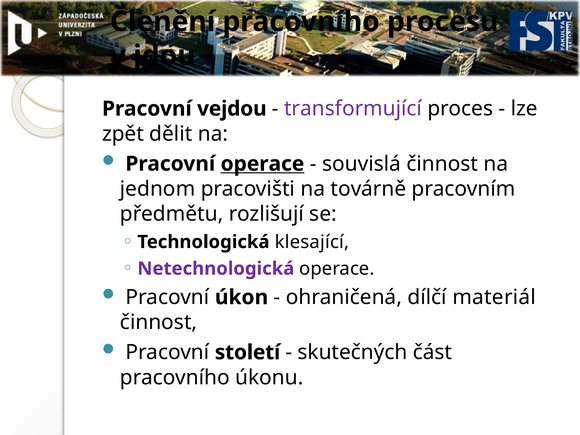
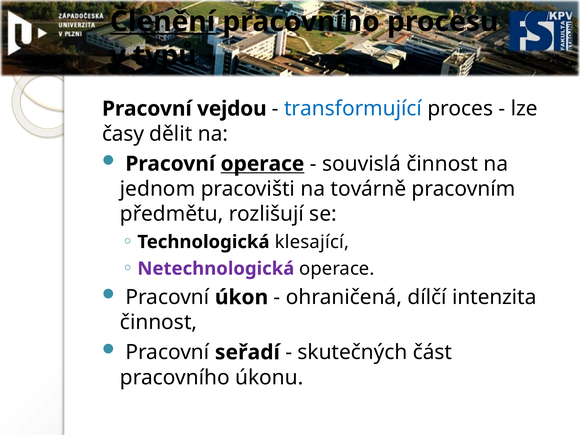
Členění underline: none -> present (163, 22)
jdou: jdou -> typů (165, 56)
transformující colour: purple -> blue (353, 109)
zpět: zpět -> časy (123, 134)
materiál: materiál -> intenzita (494, 297)
století: století -> seřadí (247, 352)
